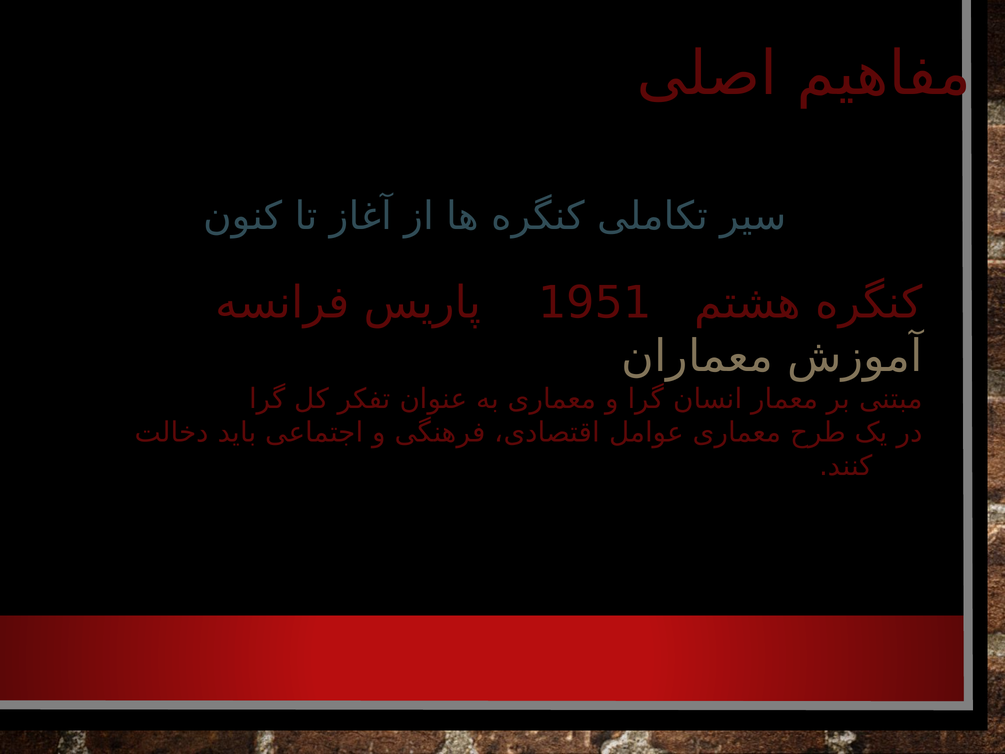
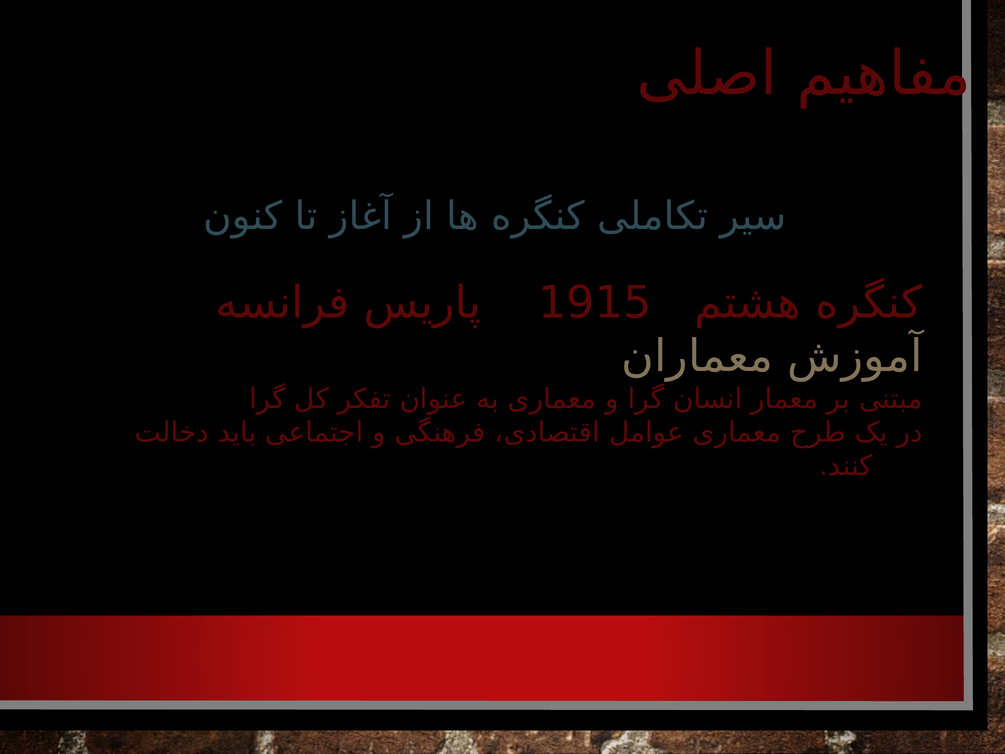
1951: 1951 -> 1915 (595, 303)
